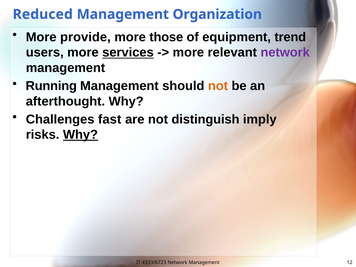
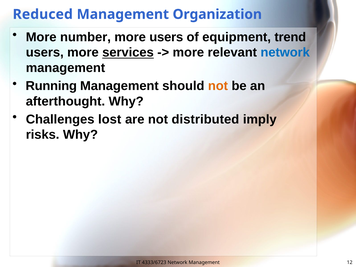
provide: provide -> number (85, 37)
more those: those -> users (166, 37)
network colour: purple -> blue (285, 53)
fast: fast -> lost (110, 119)
distinguish: distinguish -> distributed (205, 119)
Why underline: present -> none (80, 135)
